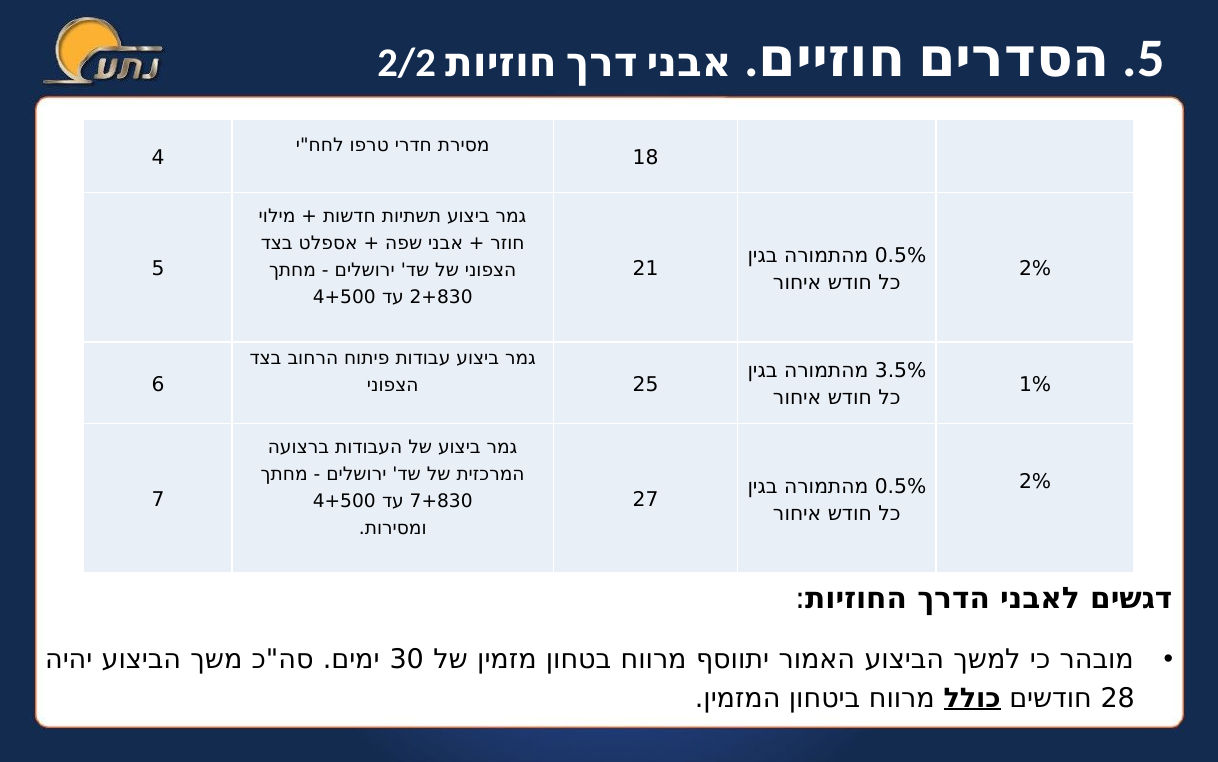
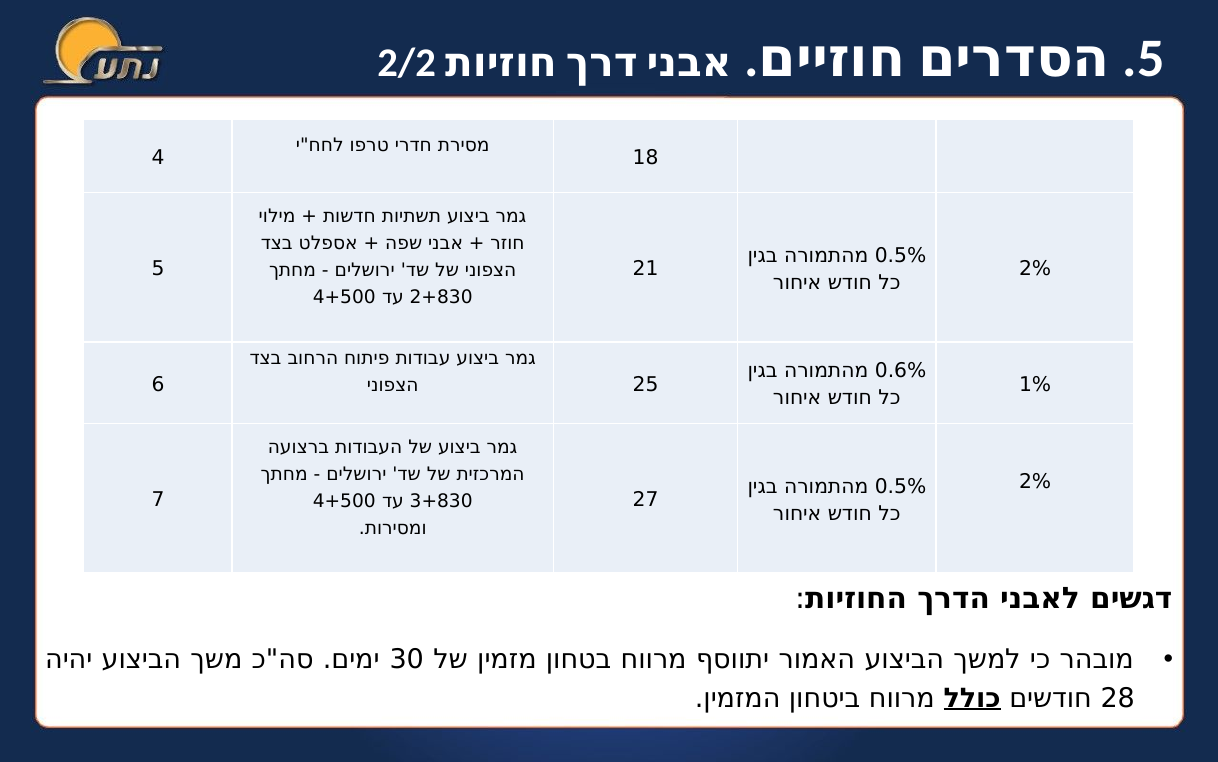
3.5%: 3.5% -> 0.6% (901, 371)
7+830: 7+830 -> 3+830 (441, 501)
